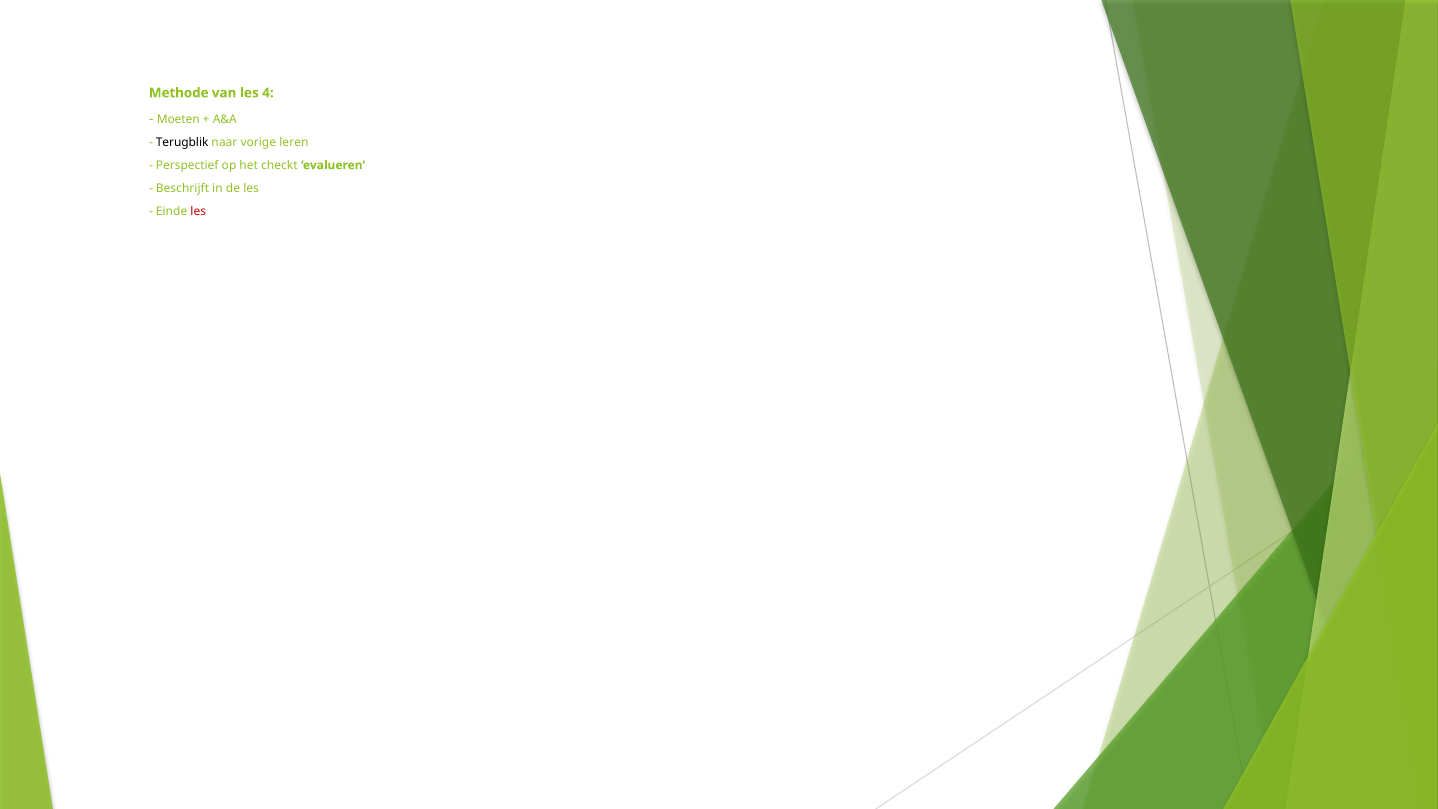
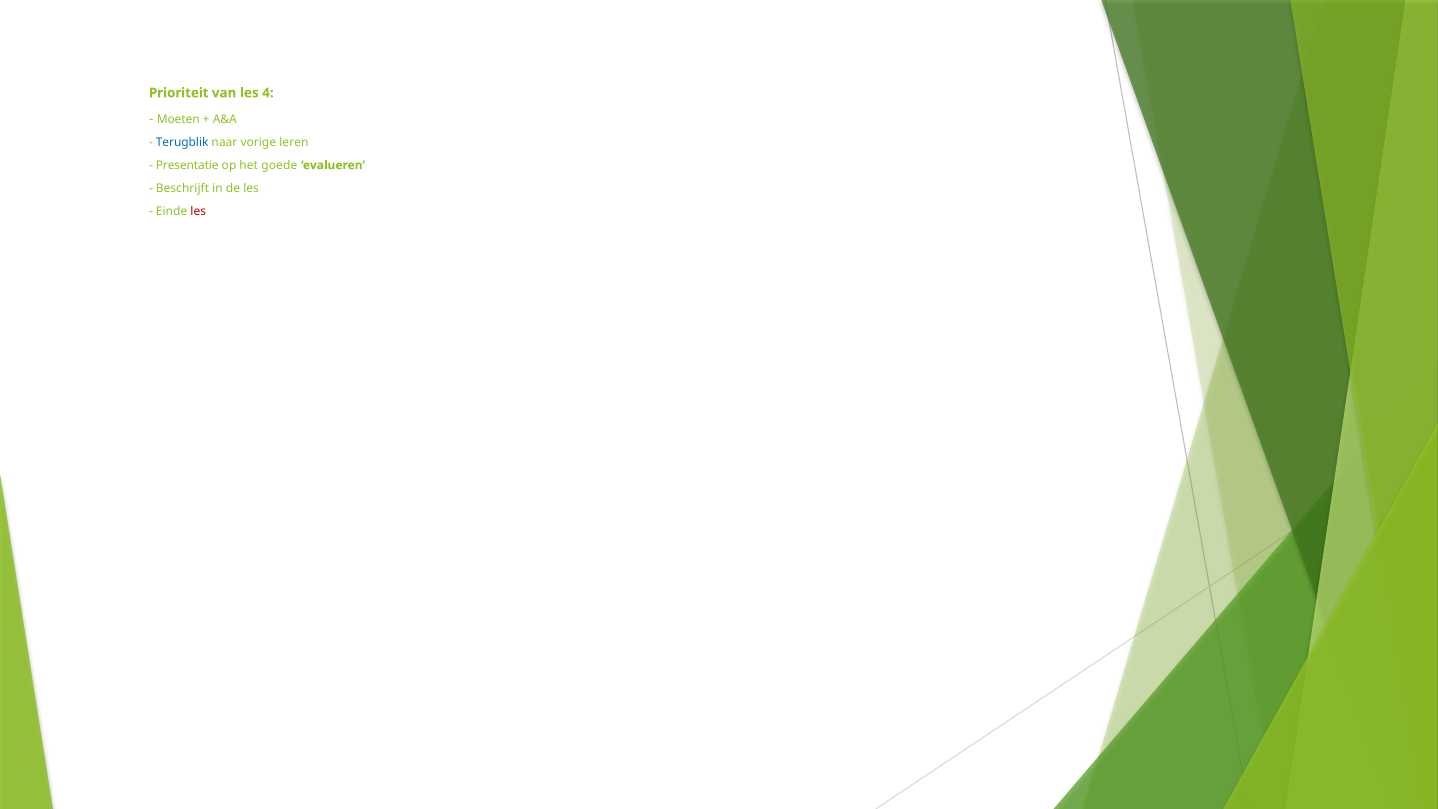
Methode: Methode -> Prioriteit (179, 93)
Terugblik colour: black -> blue (182, 142)
Perspectief: Perspectief -> Presentatie (187, 165)
checkt: checkt -> goede (279, 165)
